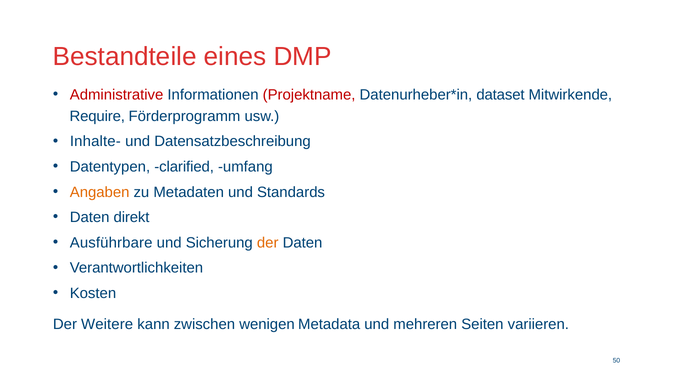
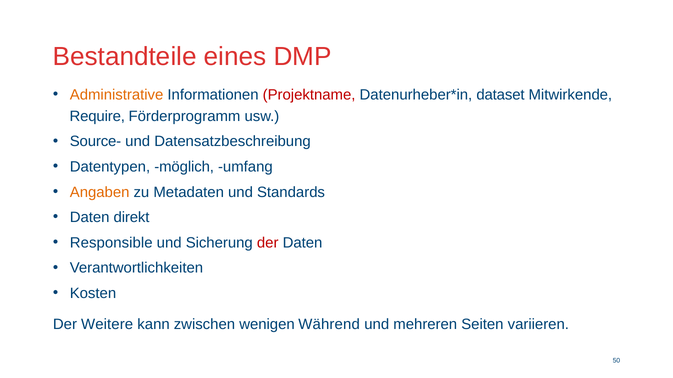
Administrative colour: red -> orange (117, 95)
Inhalte-: Inhalte- -> Source- (96, 142)
clarified: clarified -> möglich (184, 167)
Ausführbare: Ausführbare -> Responsible (111, 243)
der colour: orange -> red (268, 243)
Metadata: Metadata -> Während (329, 325)
